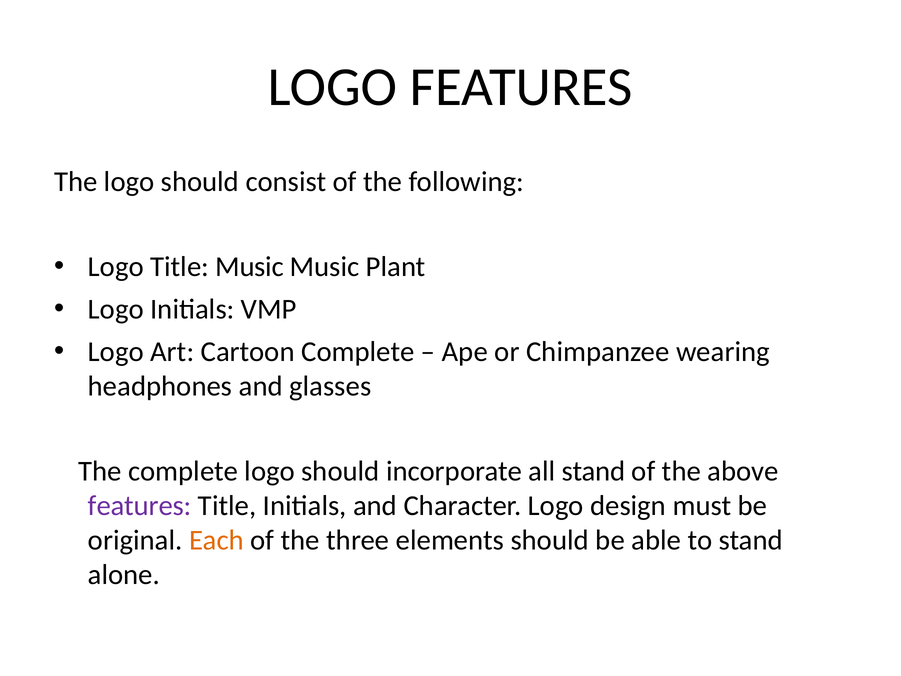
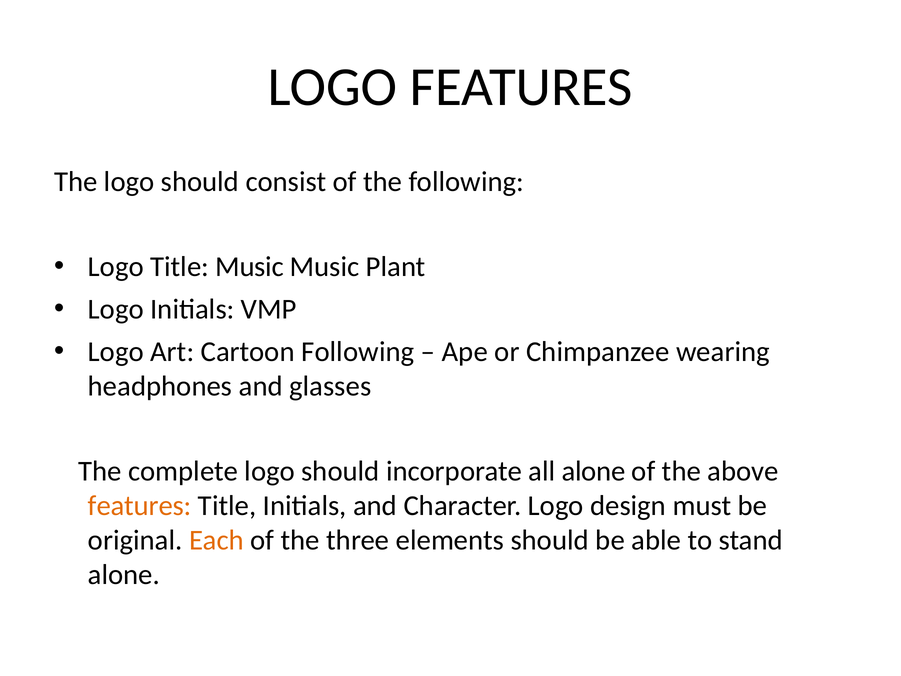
Cartoon Complete: Complete -> Following (358, 352)
all stand: stand -> alone (594, 471)
features colour: purple -> orange (140, 506)
